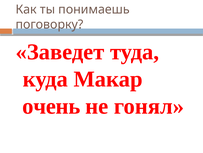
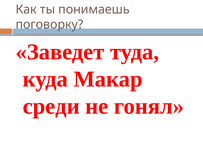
очень: очень -> среди (51, 106)
